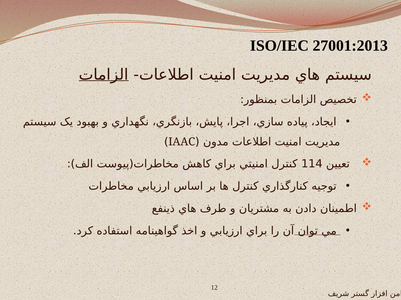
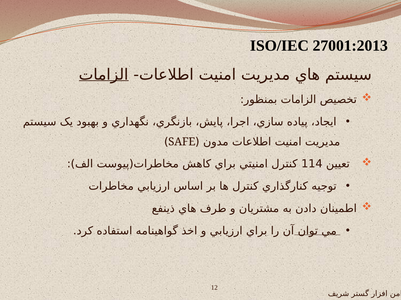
IAAC: IAAC -> SAFE (182, 142)
